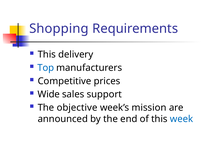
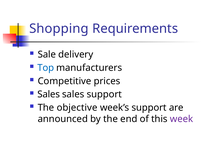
This: This -> Sale (47, 54)
Wide: Wide -> Sales (49, 94)
week’s mission: mission -> support (149, 107)
week colour: blue -> purple (182, 119)
